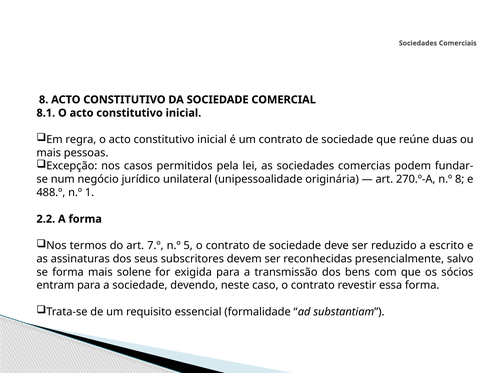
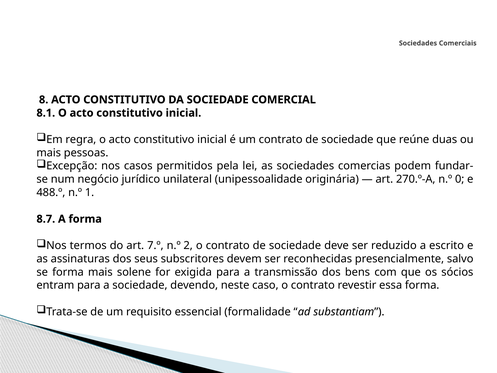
n.º 8: 8 -> 0 (460, 179)
2.2: 2.2 -> 8.7 (46, 219)
5: 5 -> 2 (188, 245)
